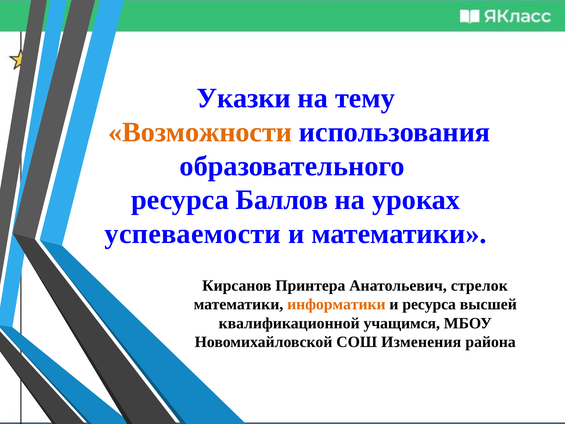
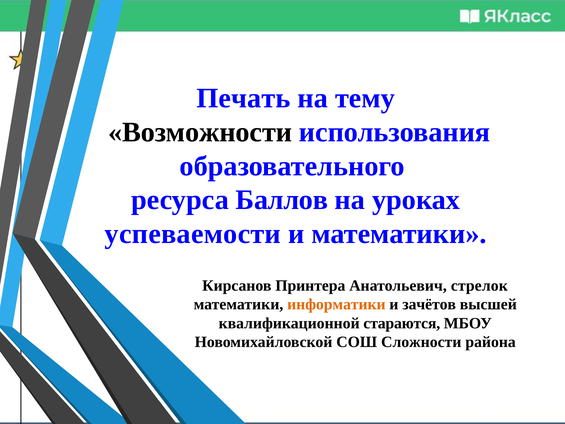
Указки: Указки -> Печать (243, 98)
Возможности colour: orange -> black (200, 132)
и ресурса: ресурса -> зачётов (429, 304)
учащимся: учащимся -> стараются (402, 323)
Изменения: Изменения -> Сложности (421, 342)
